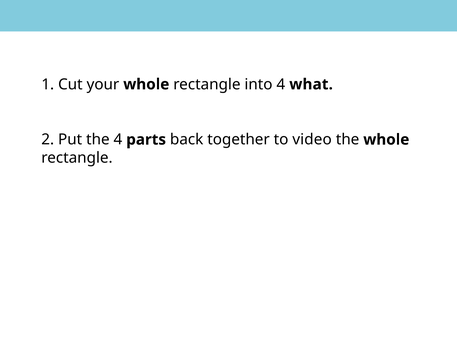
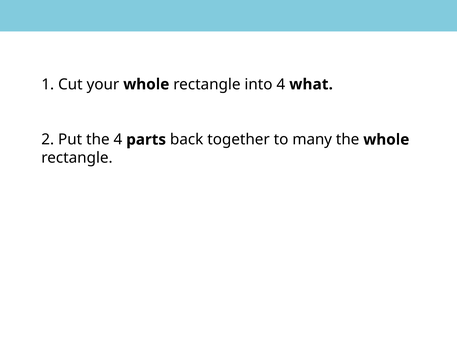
video: video -> many (312, 140)
